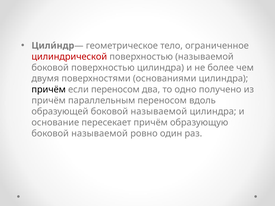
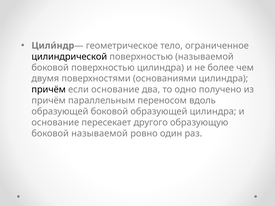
цилиндрической colour: red -> black (69, 57)
если переносом: переносом -> основание (115, 90)
образующей боковой называемой: называемой -> образующей (159, 112)
пересекает причём: причём -> другого (151, 123)
